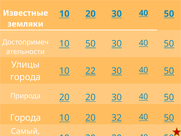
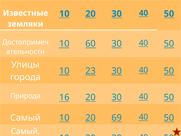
10 50: 50 -> 60 (90, 44)
22: 22 -> 23 (90, 71)
Природа 20: 20 -> 16 (64, 97)
Города: Города -> Самый (25, 118)
32: 32 -> 69 (117, 118)
